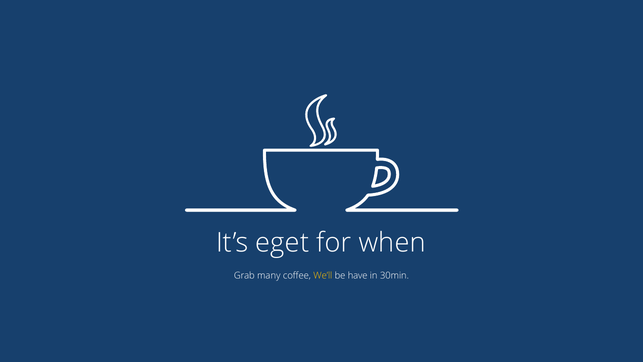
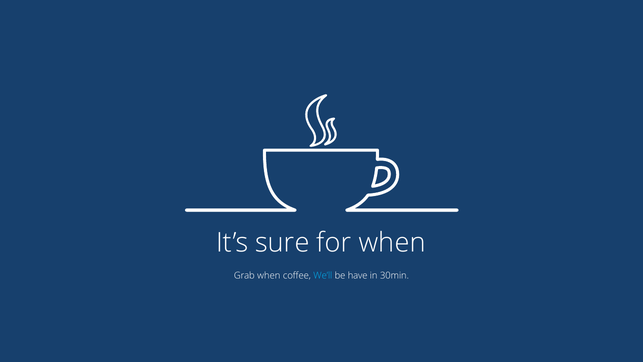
eget: eget -> sure (282, 243)
Grab many: many -> when (269, 275)
We’ll colour: yellow -> light blue (323, 275)
